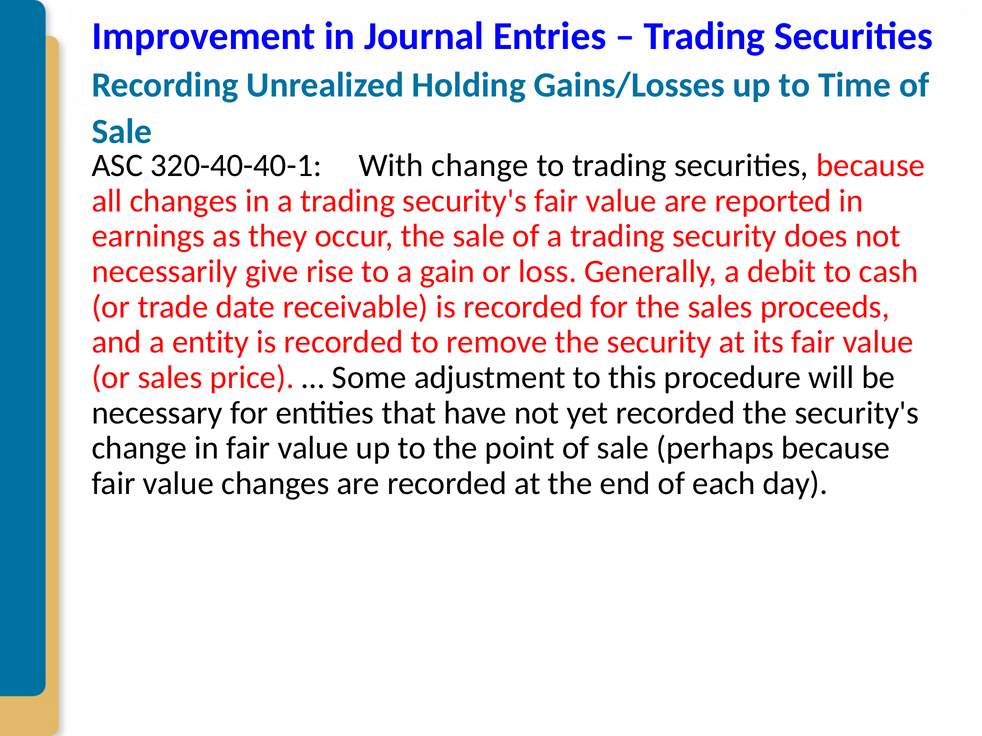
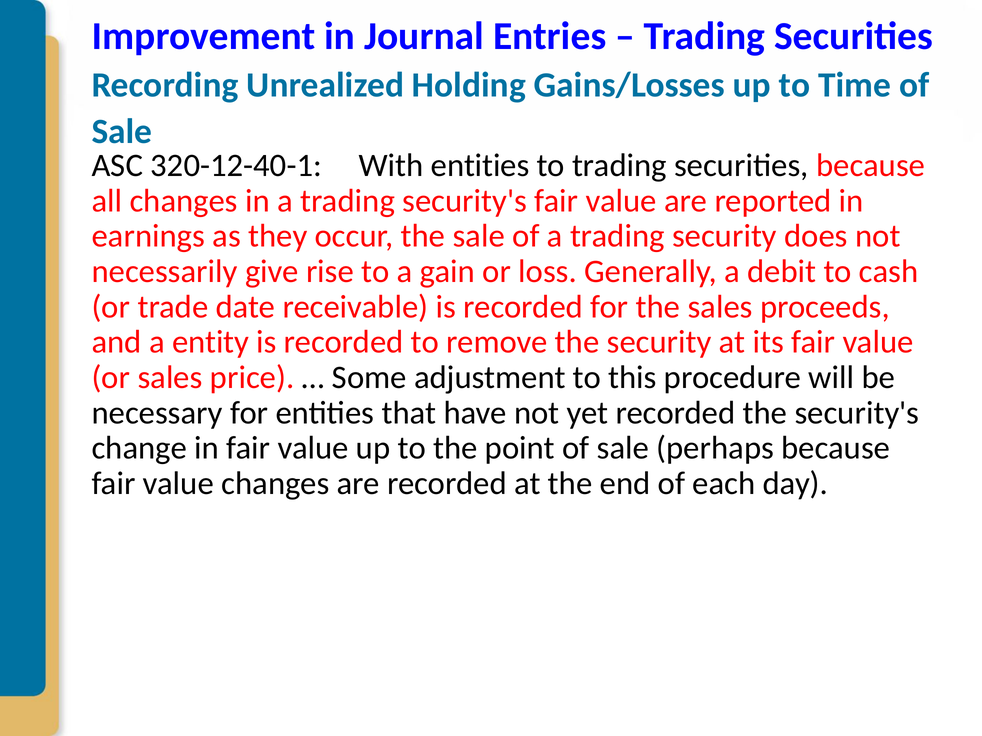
320-40-40-1: 320-40-40-1 -> 320-12-40-1 (236, 166)
With change: change -> entities (480, 166)
